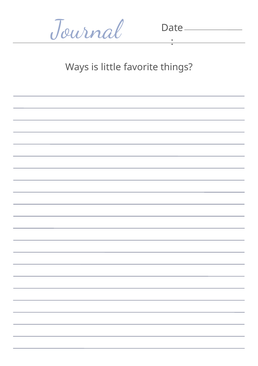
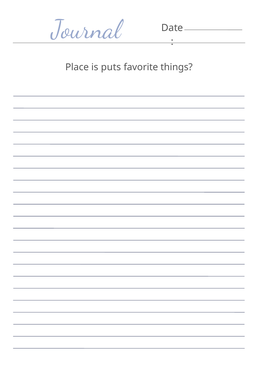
Ways: Ways -> Place (77, 67)
little: little -> puts (111, 67)
